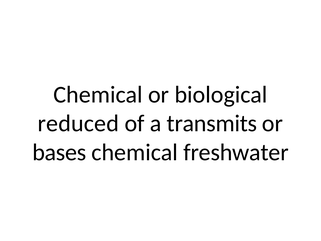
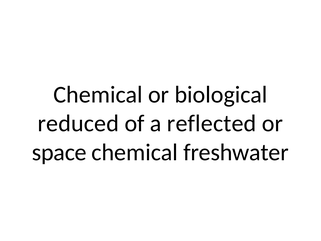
transmits: transmits -> reflected (212, 123)
bases: bases -> space (59, 152)
